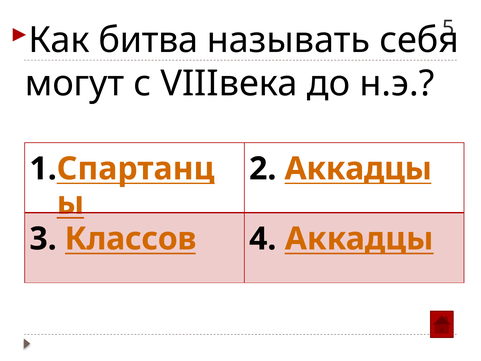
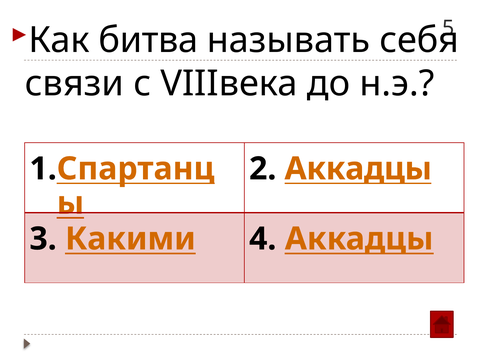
могут: могут -> связи (74, 84)
Классов: Классов -> Какими (130, 239)
